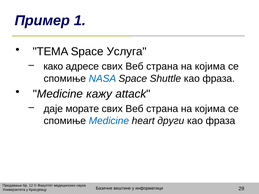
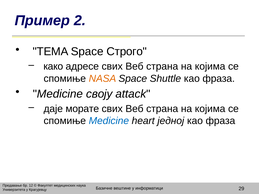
1: 1 -> 2 (80, 21)
Услуга: Услуга -> Строго (127, 52)
NASA colour: blue -> orange (102, 79)
кажу: кажу -> своју (99, 94)
други: други -> једној (171, 121)
